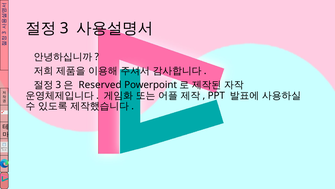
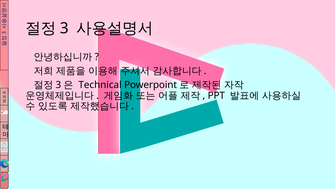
Reserved: Reserved -> Technical (100, 85)
